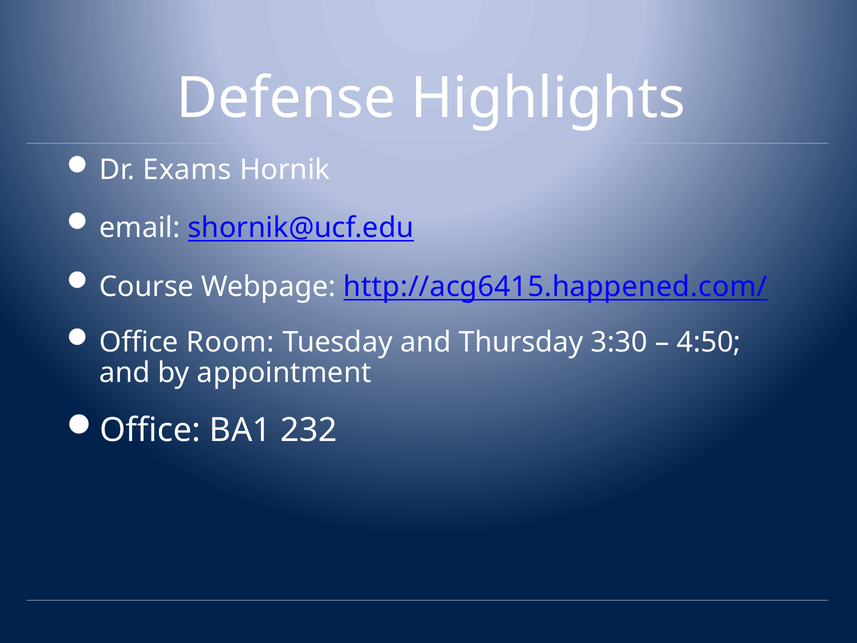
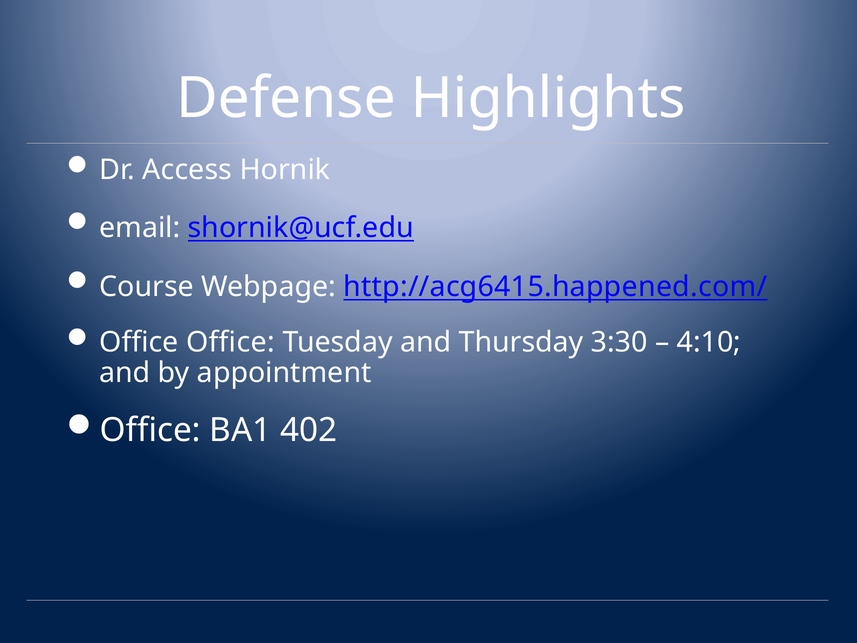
Exams: Exams -> Access (187, 170)
Office Room: Room -> Office (230, 342)
4:50: 4:50 -> 4:10 (709, 342)
232: 232 -> 402 (309, 430)
